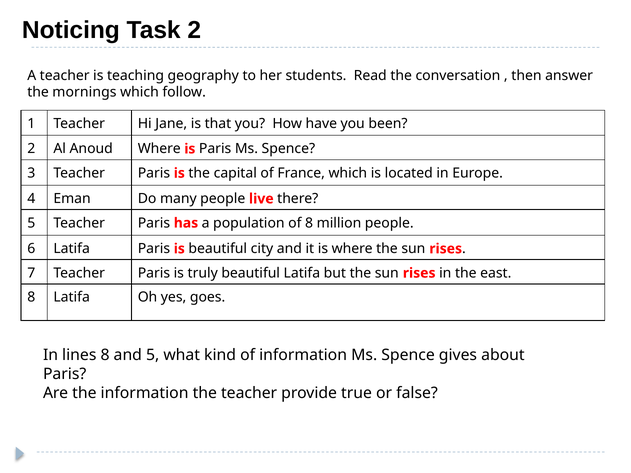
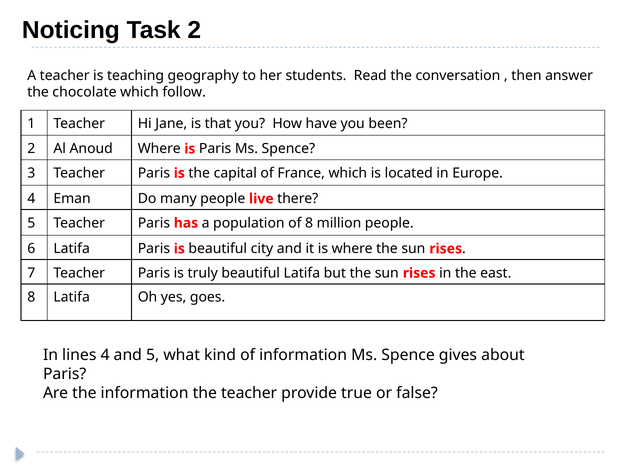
mornings: mornings -> chocolate (84, 92)
lines 8: 8 -> 4 (105, 355)
